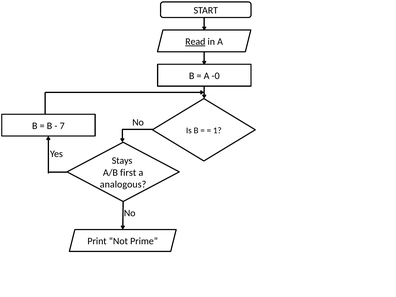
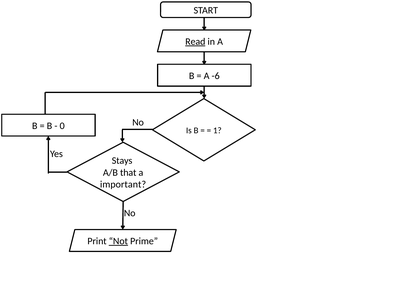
-0: -0 -> -6 (216, 76)
7: 7 -> 0 (62, 126)
first: first -> that (128, 173)
analogous: analogous -> important (123, 184)
Not underline: none -> present (118, 241)
